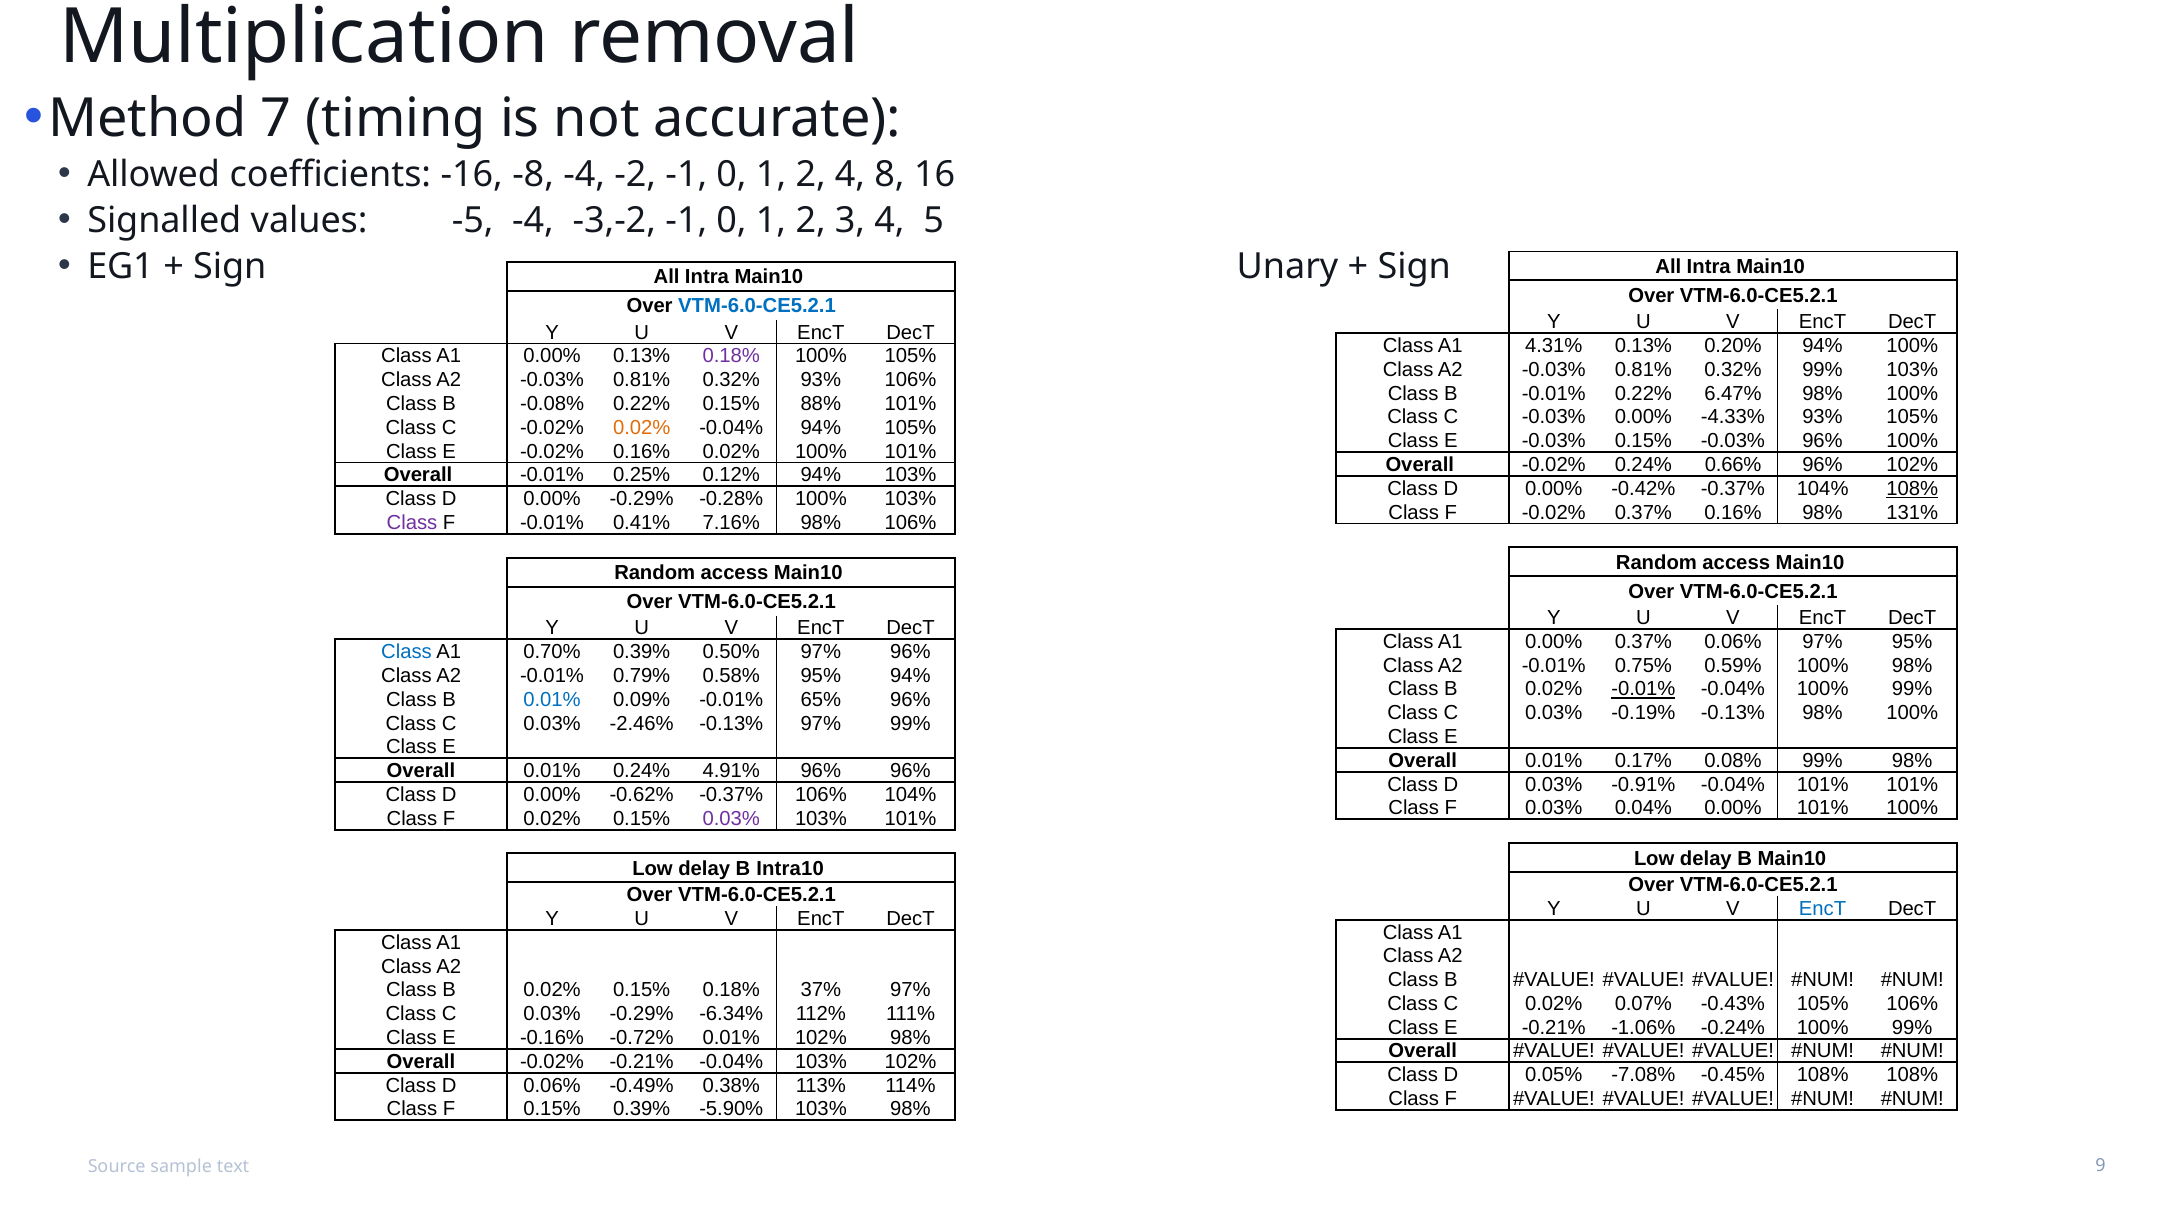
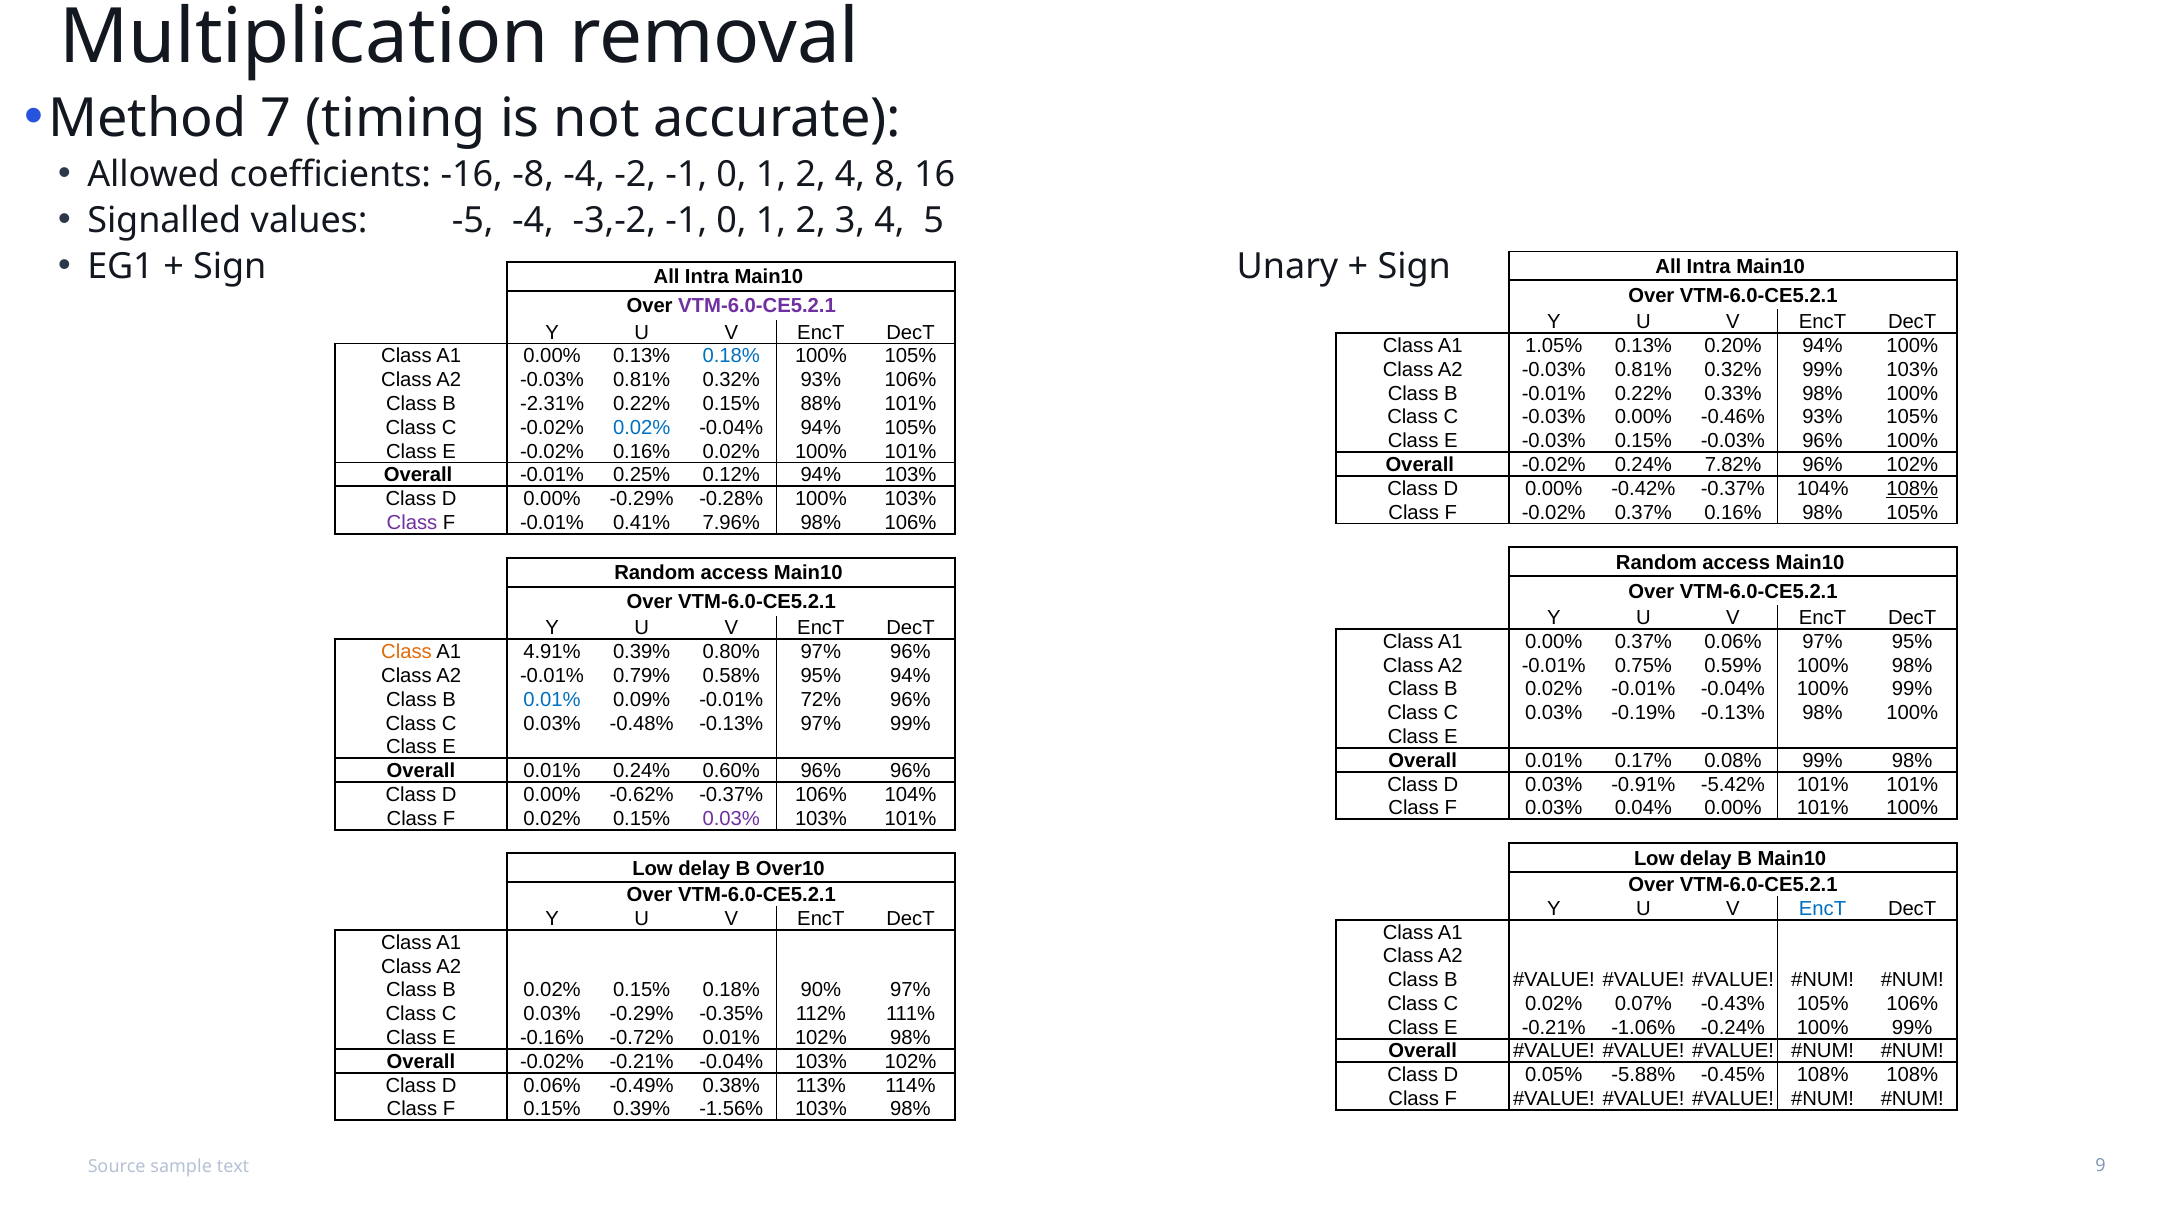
VTM-6.0-CE5.2.1 colour: blue -> purple (757, 306)
4.31%: 4.31% -> 1.05% (1554, 346)
0.18% colour: purple -> blue (731, 356)
6.47%: 6.47% -> 0.33% (1733, 393)
-0.08%: -0.08% -> -2.31% (552, 404)
-4.33%: -4.33% -> -0.46% (1733, 417)
0.02% colour: orange -> blue (642, 428)
0.66%: 0.66% -> 7.82% (1733, 465)
98% 131%: 131% -> 105% (1912, 512)
7.16%: 7.16% -> 7.96% (731, 523)
Class colour: blue -> orange (406, 652)
0.70%: 0.70% -> 4.91% (552, 652)
0.50%: 0.50% -> 0.80% (731, 652)
-0.01% underline: present -> none (1643, 689)
65%: 65% -> 72% (821, 700)
-2.46%: -2.46% -> -0.48% (642, 723)
4.91%: 4.91% -> 0.60% (731, 771)
-0.91% -0.04%: -0.04% -> -5.42% (1733, 784)
Intra10: Intra10 -> Over10 (790, 869)
37%: 37% -> 90% (821, 990)
-6.34%: -6.34% -> -0.35% (731, 1014)
-7.08%: -7.08% -> -5.88% (1643, 1075)
-5.90%: -5.90% -> -1.56% (731, 1109)
